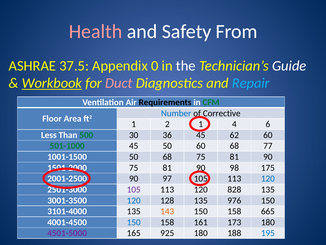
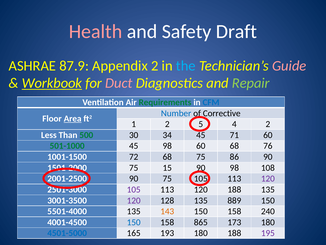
From: From -> Draft (236, 32)
37.5: 37.5 -> 87.9 (74, 66)
Appendix 0: 0 -> 2 (155, 66)
the colour: white -> light blue (186, 66)
Guide colour: white -> pink (289, 66)
Repair colour: light blue -> light green (251, 83)
Requirements colour: black -> green (165, 102)
CFM colour: green -> blue (211, 102)
Area underline: none -> present (73, 118)
2 1: 1 -> 5 (201, 124)
4 6: 6 -> 2 (268, 124)
36: 36 -> 34 (167, 135)
62: 62 -> 71 (234, 135)
45 50: 50 -> 98 (167, 146)
77: 77 -> 76 (268, 146)
1001-1500 50: 50 -> 72 (134, 157)
68 75 81: 81 -> 86 (234, 157)
81: 81 -> 15 (167, 167)
175: 175 -> 108 (268, 167)
90 97: 97 -> 75 (167, 178)
120 colour: blue -> purple (268, 178)
120 828: 828 -> 188 (234, 189)
120 colour: blue -> purple (134, 200)
976: 976 -> 889 (234, 200)
3101-4000: 3101-4000 -> 5501-4000 (67, 211)
665: 665 -> 240 (268, 211)
161: 161 -> 865 (201, 222)
4501-5000 colour: purple -> blue (67, 233)
925: 925 -> 193 (167, 233)
195 colour: blue -> purple (268, 233)
